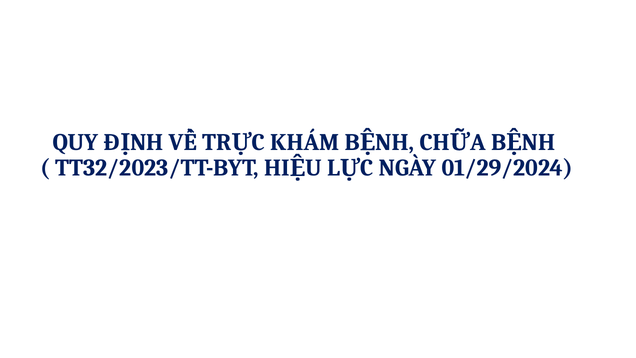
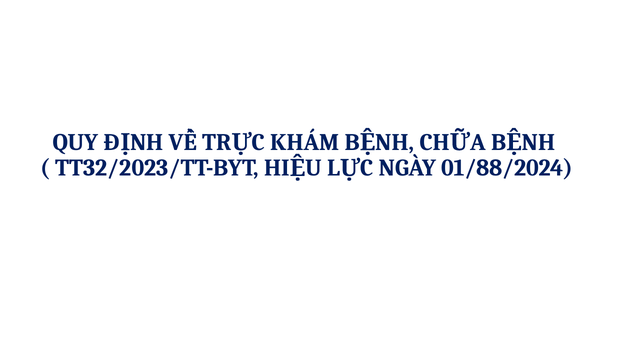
01/29/2024: 01/29/2024 -> 01/88/2024 (507, 168)
